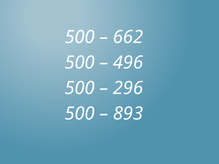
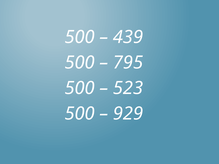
662: 662 -> 439 (128, 37)
496: 496 -> 795 (128, 63)
296: 296 -> 523 (128, 88)
893: 893 -> 929 (128, 114)
